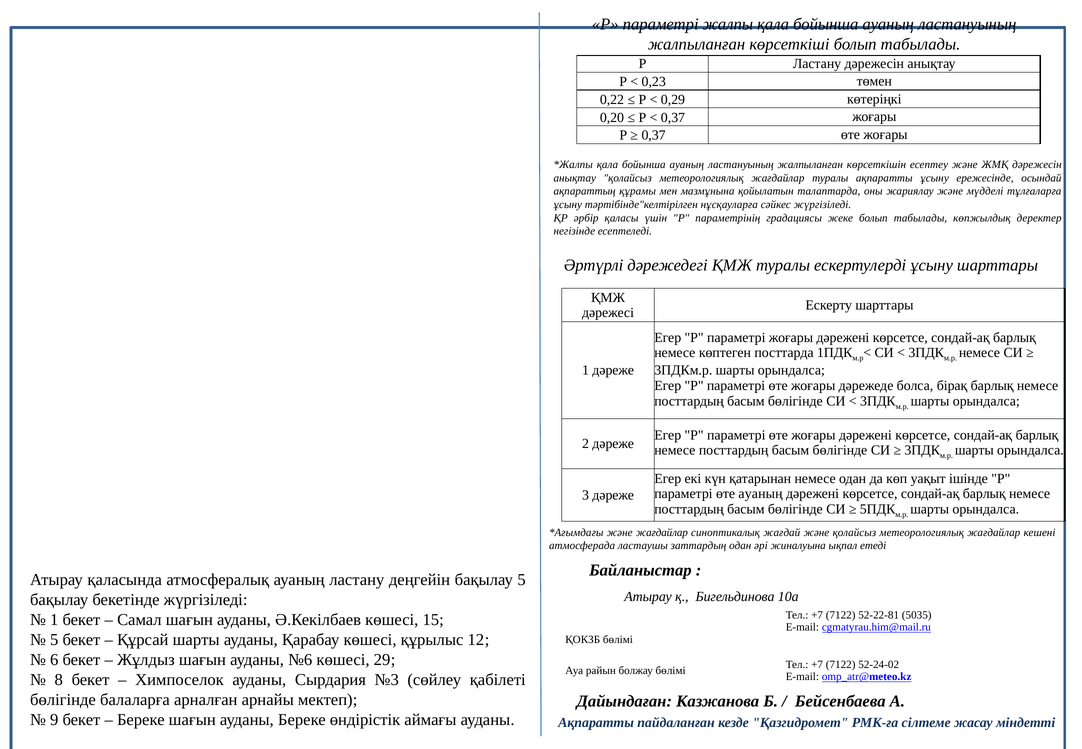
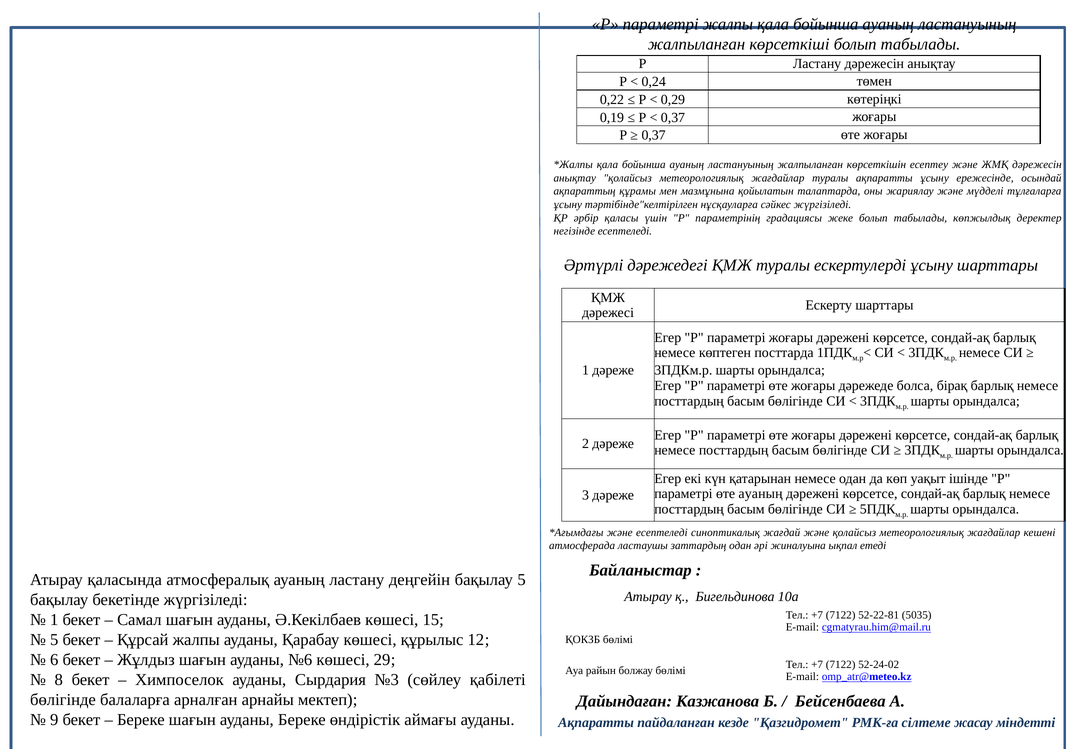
0,23: 0,23 -> 0,24 (654, 82)
0,20: 0,20 -> 0,19 (612, 117)
және жағдайлар: жағдайлар -> есептеледі (662, 532)
Құрсай шарты: шарты -> жалпы (196, 640)
